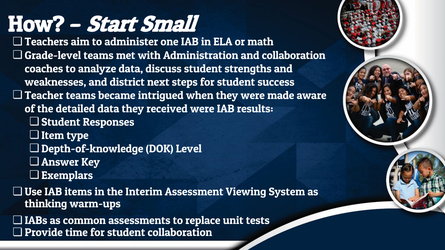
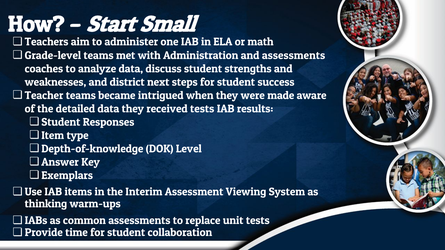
and collaboration: collaboration -> assessments (294, 55)
received were: were -> tests (202, 109)
